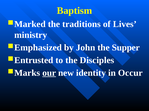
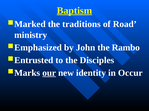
Baptism underline: none -> present (74, 11)
Lives: Lives -> Road (125, 24)
Supper: Supper -> Rambo (126, 48)
